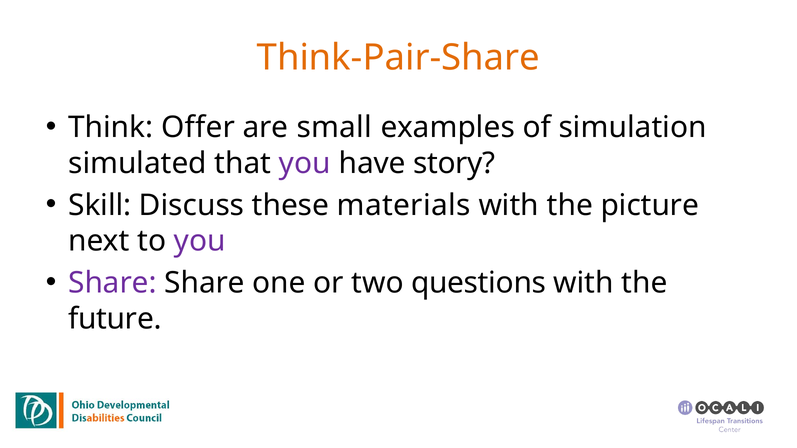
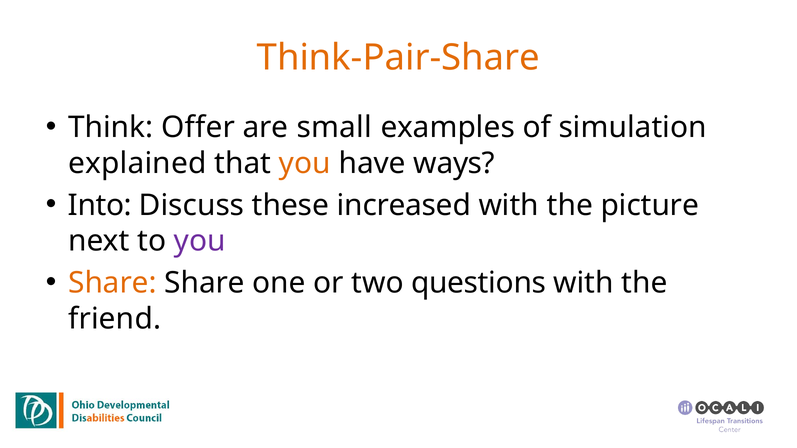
simulated: simulated -> explained (137, 163)
you colour: purple -> orange (305, 163)
story: story -> ways (454, 163)
Skill: Skill -> Into (100, 205)
materials: materials -> increased (404, 205)
Share colour: purple -> orange (112, 283)
future: future -> friend (115, 319)
